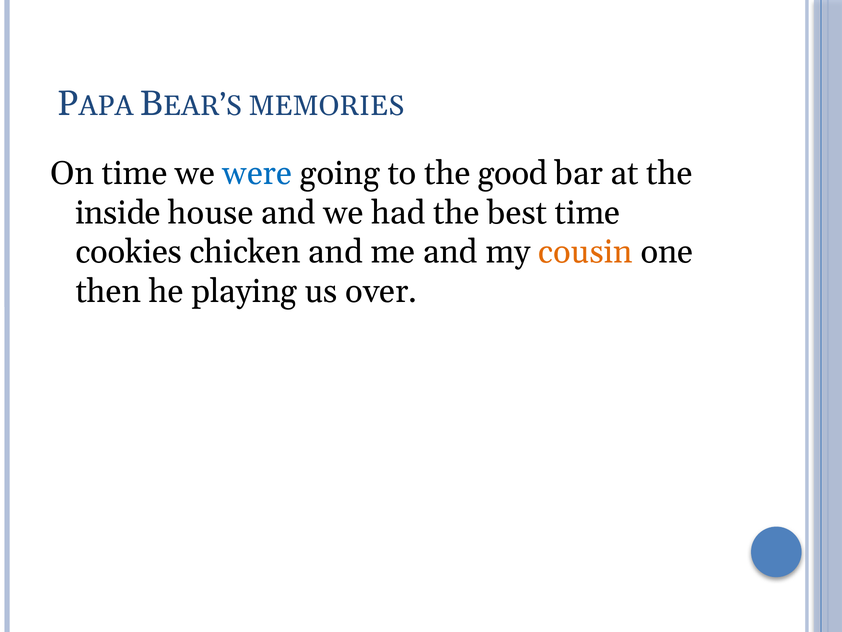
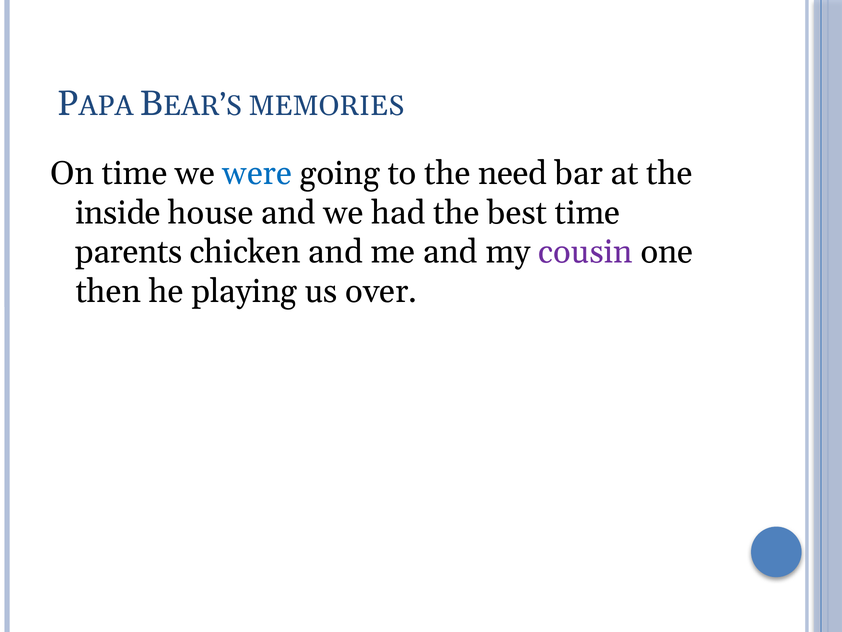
good: good -> need (513, 173)
cookies: cookies -> parents (129, 252)
cousin colour: orange -> purple (586, 252)
